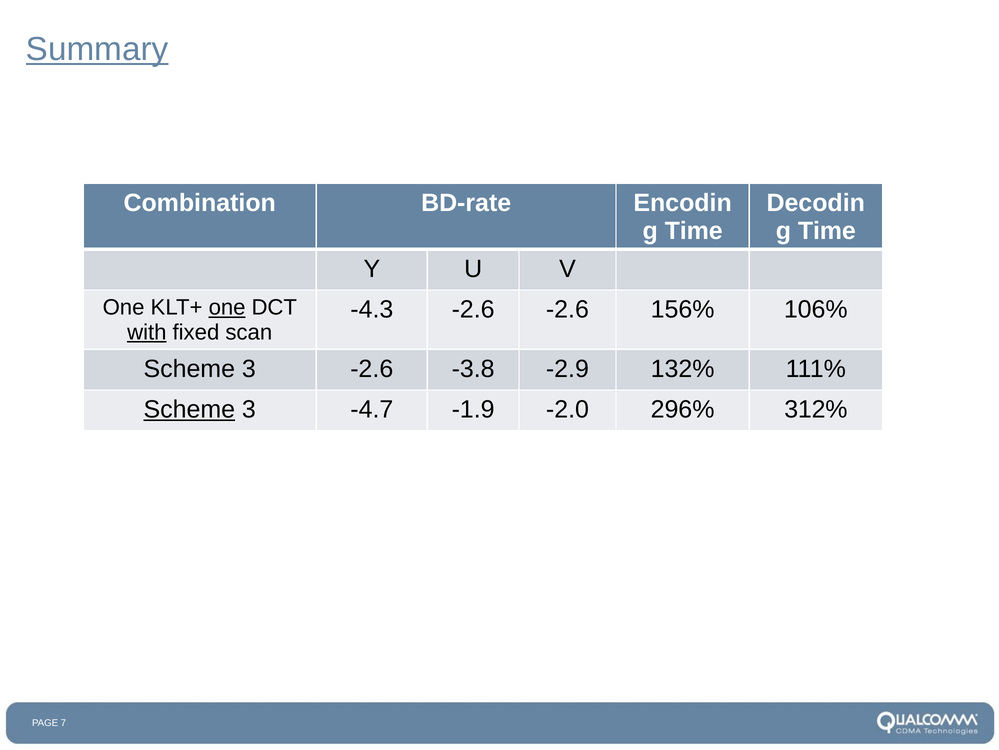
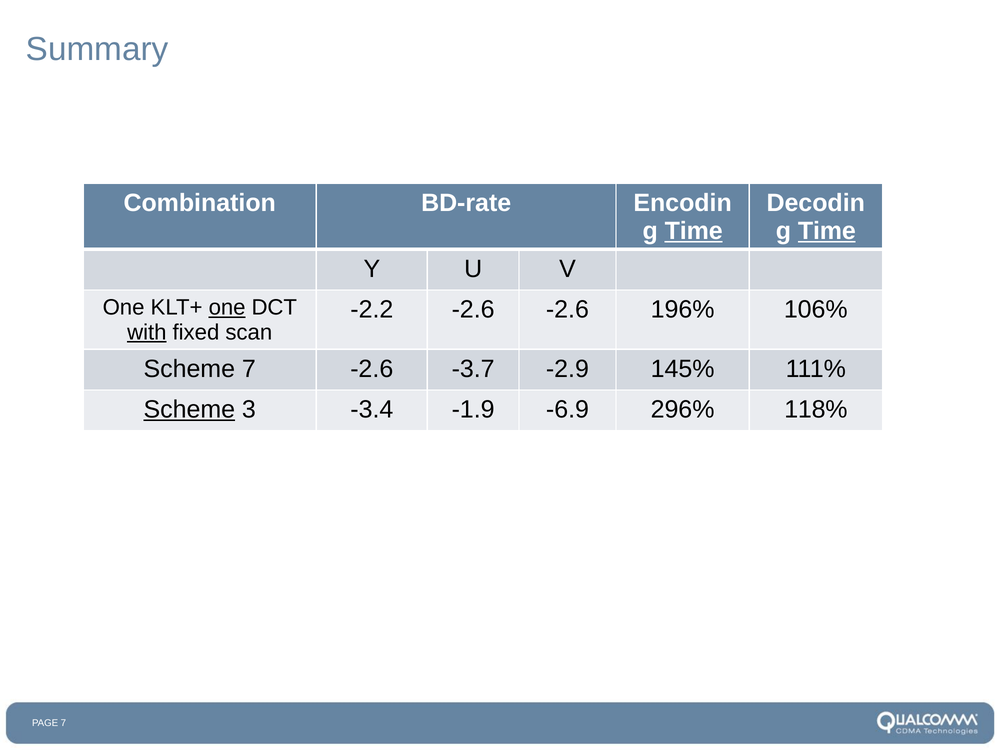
Summary underline: present -> none (97, 49)
Time underline: none -> present (694, 231)
Time underline: none -> present (827, 231)
-4.3: -4.3 -> -2.2 (372, 309)
156%: 156% -> 196% (683, 309)
3: 3 -> 7 (249, 368)
-3.8: -3.8 -> -3.7 (473, 368)
132%: 132% -> 145% (683, 368)
-4.7: -4.7 -> -3.4 (372, 409)
-2.0: -2.0 -> -6.9 (567, 409)
312%: 312% -> 118% (816, 409)
